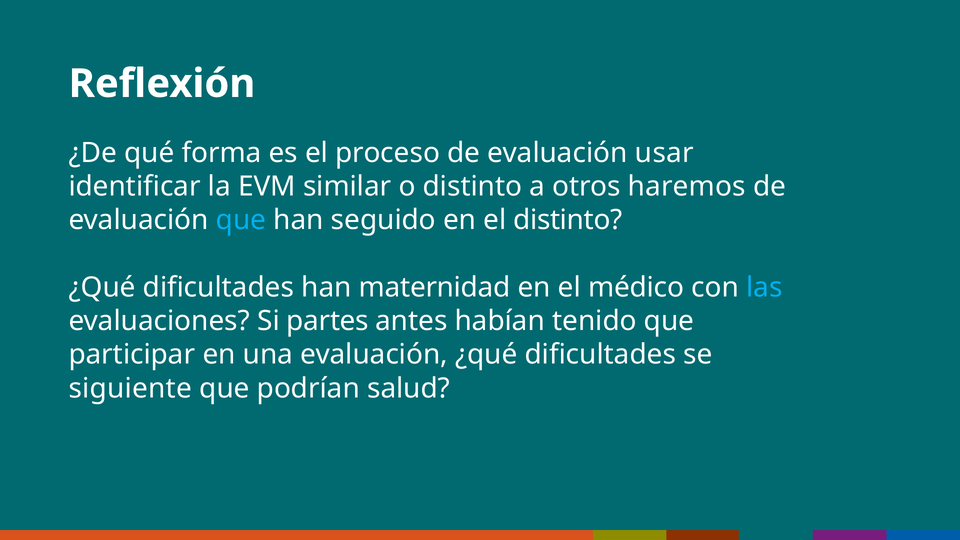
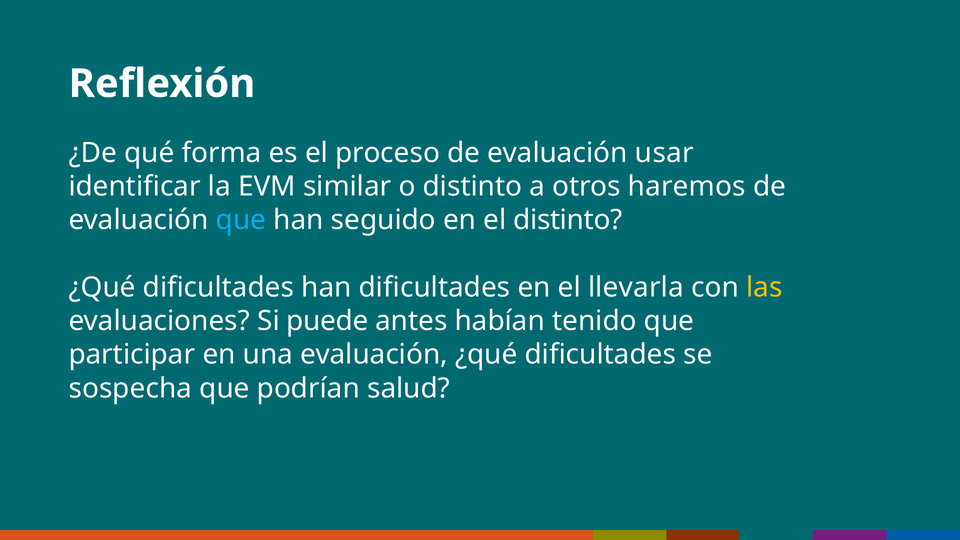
han maternidad: maternidad -> dificultades (435, 287)
médico: médico -> llevarla (636, 287)
las colour: light blue -> yellow (764, 287)
partes: partes -> puede (328, 321)
siguiente: siguiente -> sospecha (130, 388)
